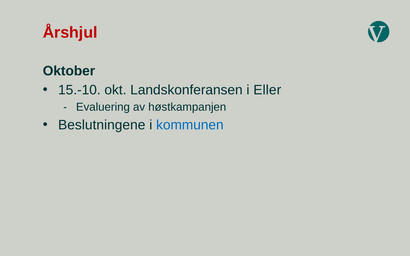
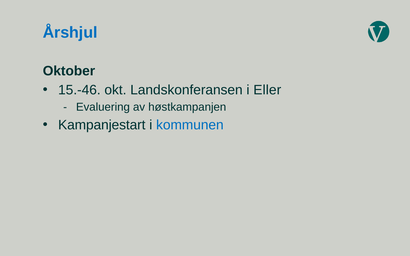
Årshjul colour: red -> blue (70, 33)
15.-10: 15.-10 -> 15.-46 (79, 90)
Beslutningene: Beslutningene -> Kampanjestart (102, 125)
